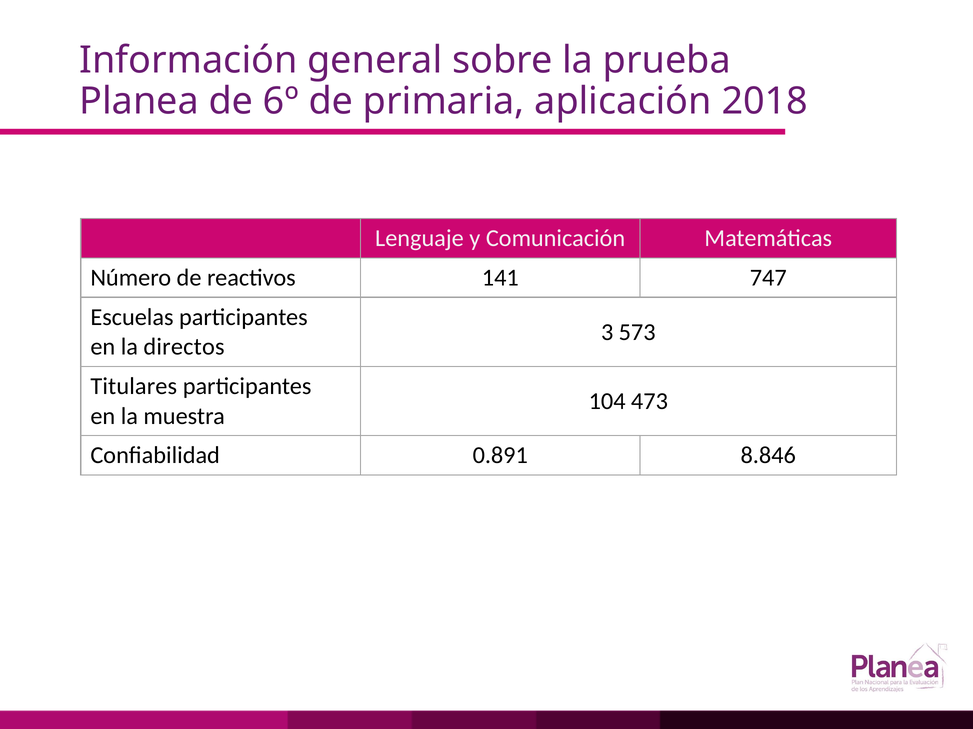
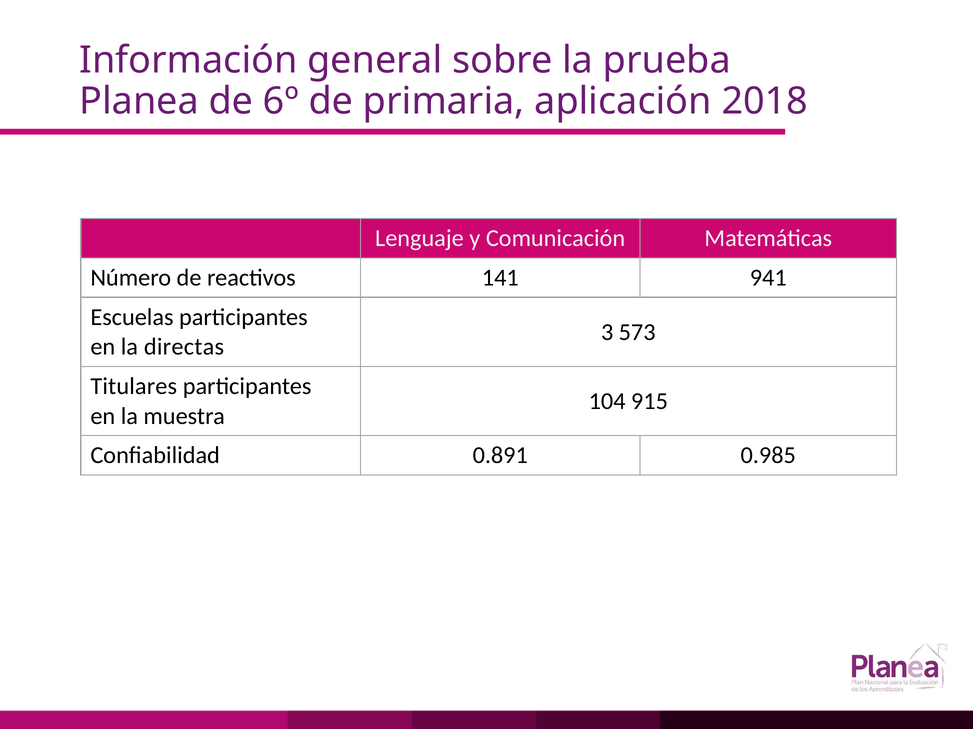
747: 747 -> 941 (768, 278)
directos: directos -> directas (184, 347)
473: 473 -> 915 (649, 402)
8.846: 8.846 -> 0.985 (768, 456)
